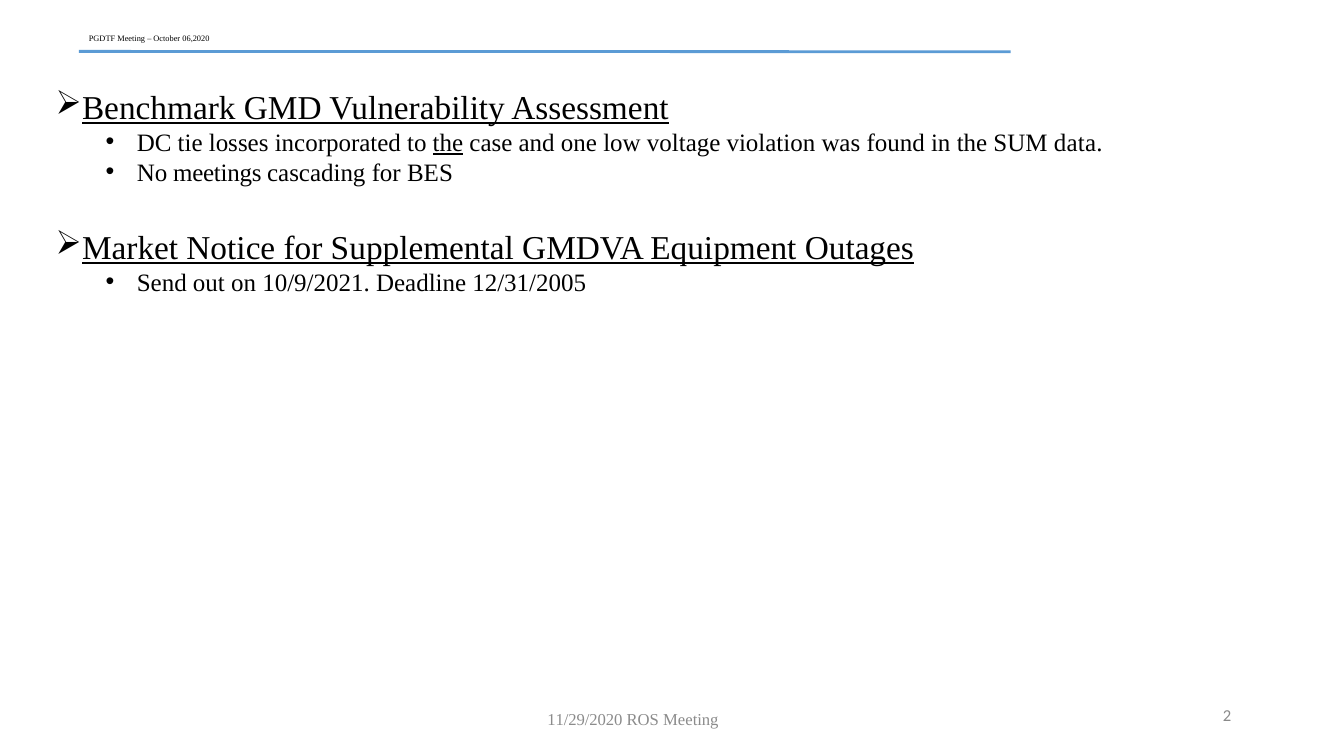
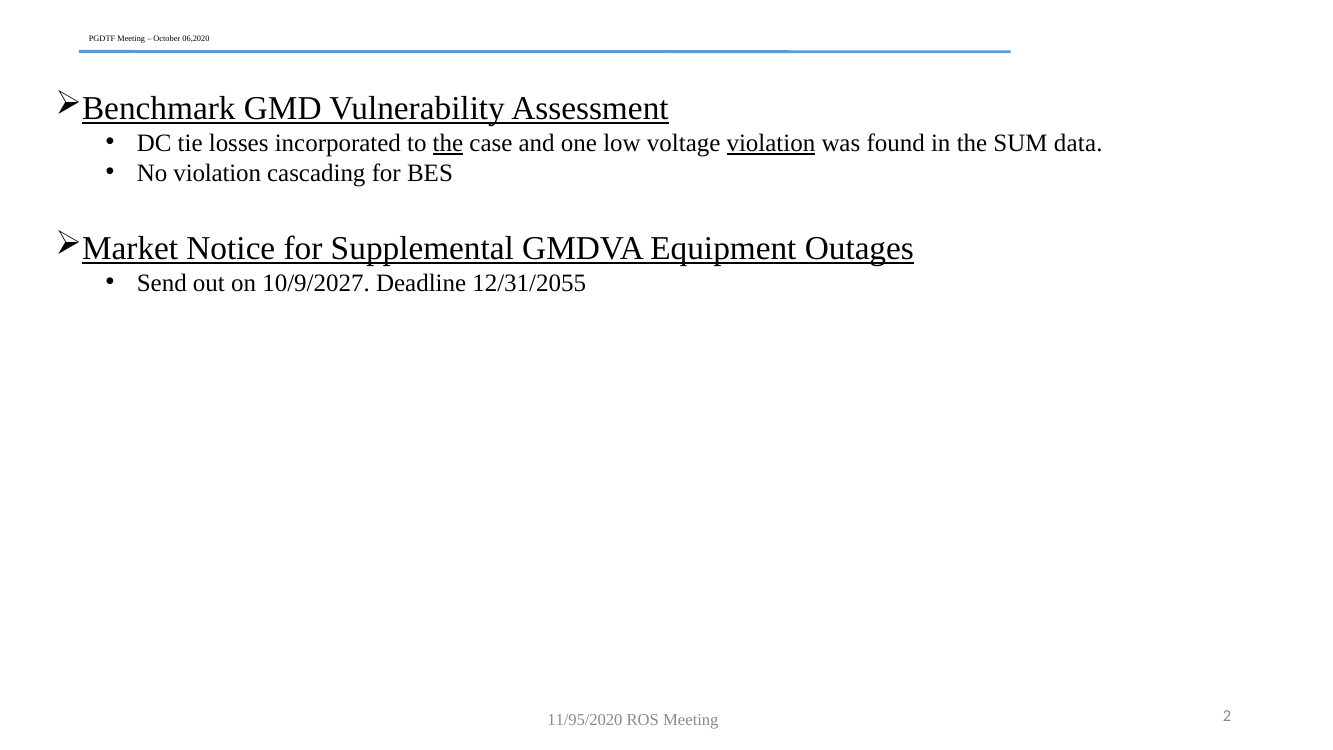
violation underline: none -> present (771, 143)
No meetings: meetings -> violation (217, 173)
10/9/2021: 10/9/2021 -> 10/9/2027 (316, 283)
12/31/2005: 12/31/2005 -> 12/31/2055 (529, 283)
11/29/2020: 11/29/2020 -> 11/95/2020 (585, 719)
